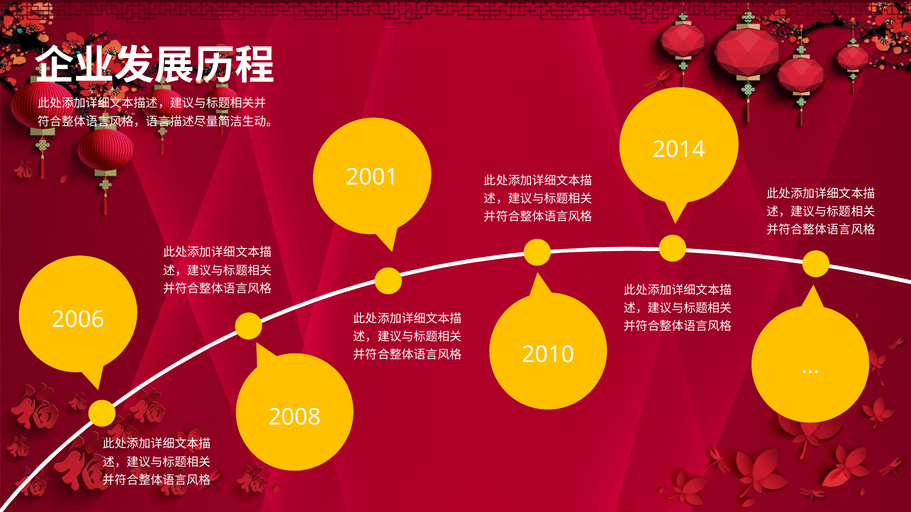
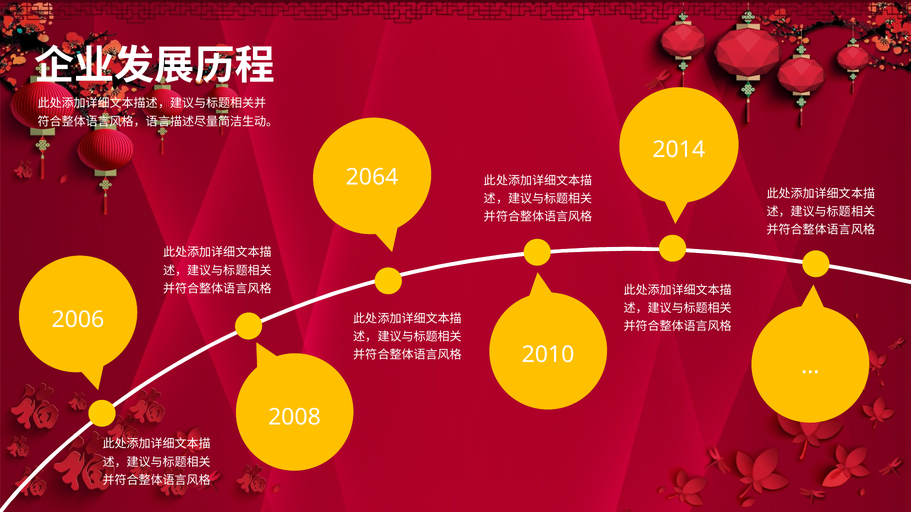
2001: 2001 -> 2064 (372, 177)
